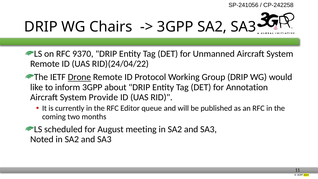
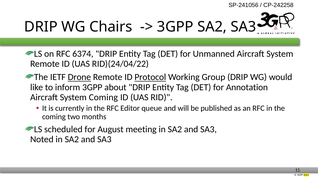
9370: 9370 -> 6374 (83, 54)
Protocol underline: none -> present (150, 77)
System Provide: Provide -> Coming (103, 97)
